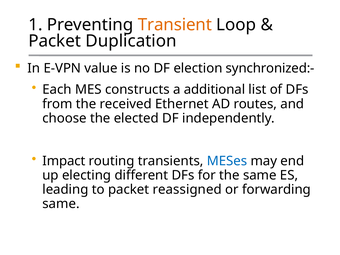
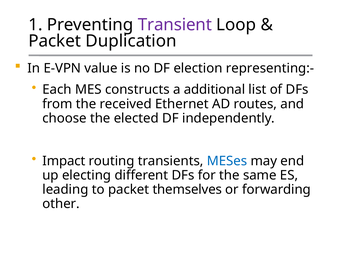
Transient colour: orange -> purple (175, 25)
synchronized:-: synchronized:- -> representing:- (270, 68)
reassigned: reassigned -> themselves (187, 189)
same: same -> other (61, 204)
